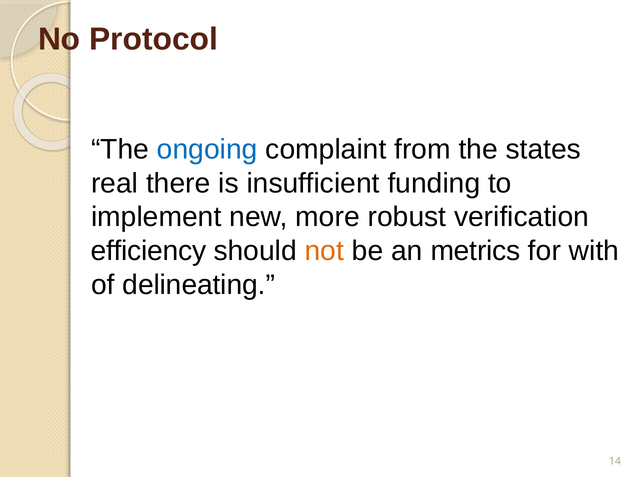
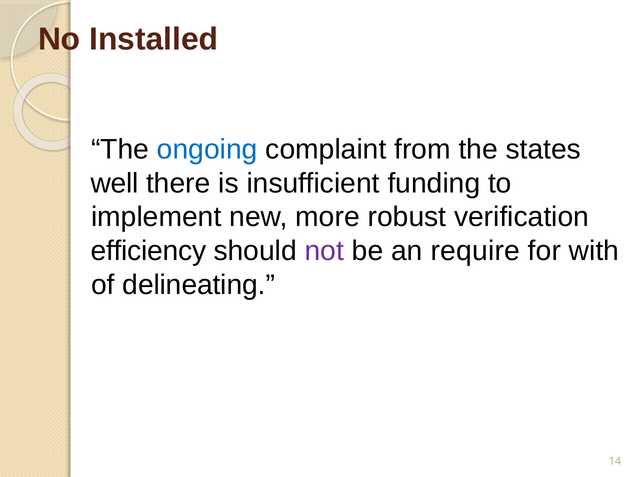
Protocol: Protocol -> Installed (154, 39)
real: real -> well (115, 183)
not colour: orange -> purple (324, 251)
metrics: metrics -> require (475, 251)
